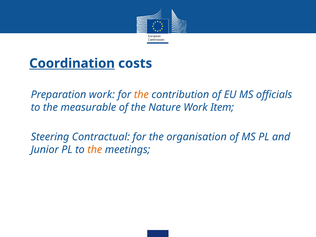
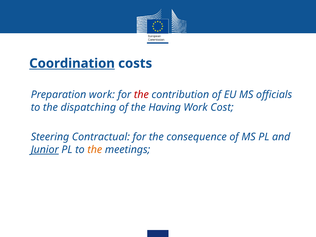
the colour: orange -> red (141, 95)
measurable: measurable -> dispatching (88, 107)
Nature: Nature -> Having (165, 107)
Item: Item -> Cost (222, 107)
organisation: organisation -> consequence (197, 137)
Junior underline: none -> present (45, 150)
